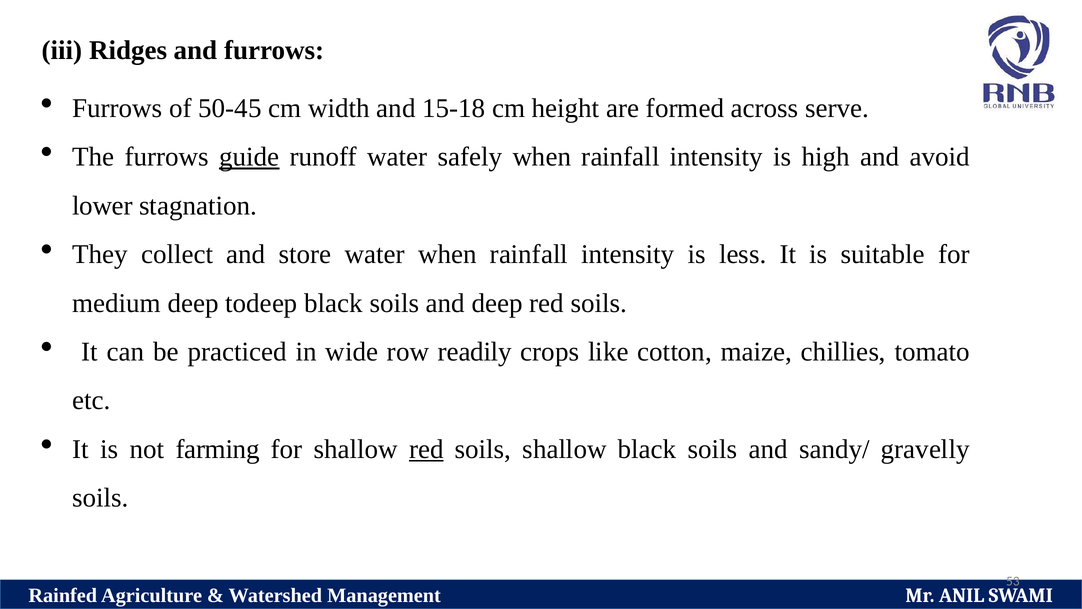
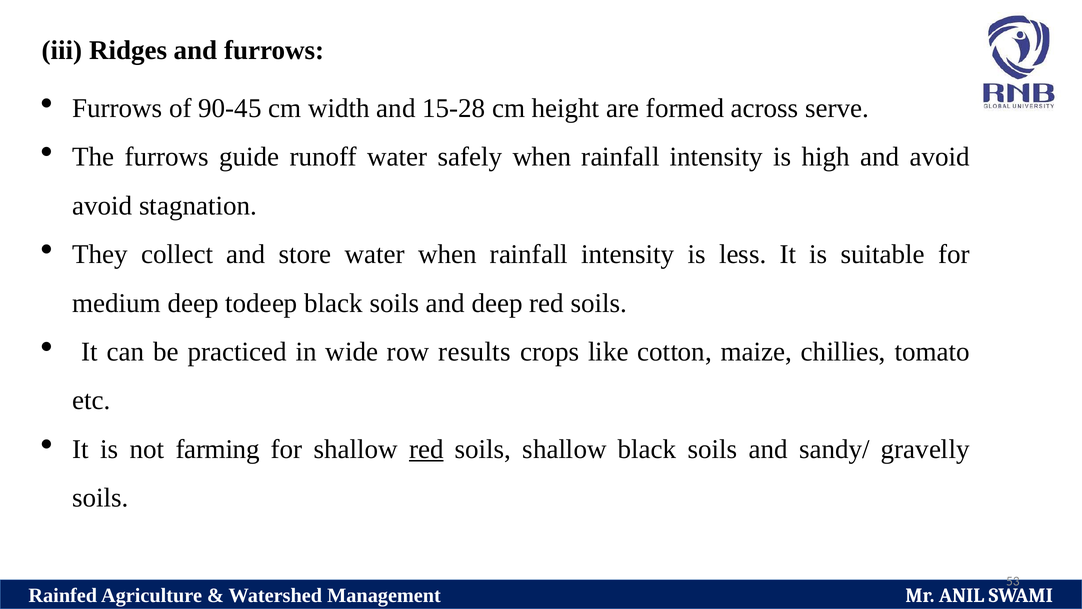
50-45: 50-45 -> 90-45 (230, 108)
15-18: 15-18 -> 15-28 (454, 108)
guide underline: present -> none (249, 157)
lower: lower -> avoid (102, 206)
readily: readily -> results (475, 352)
